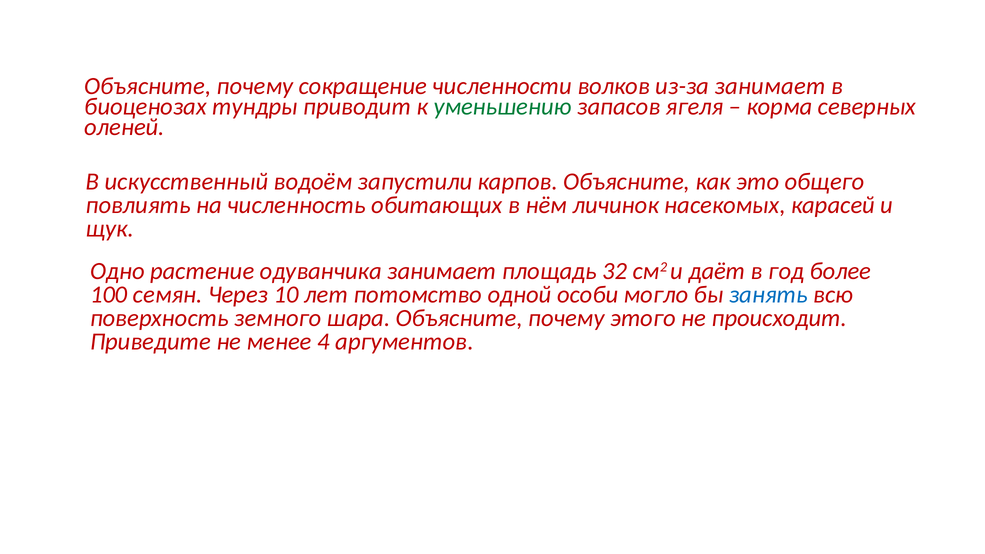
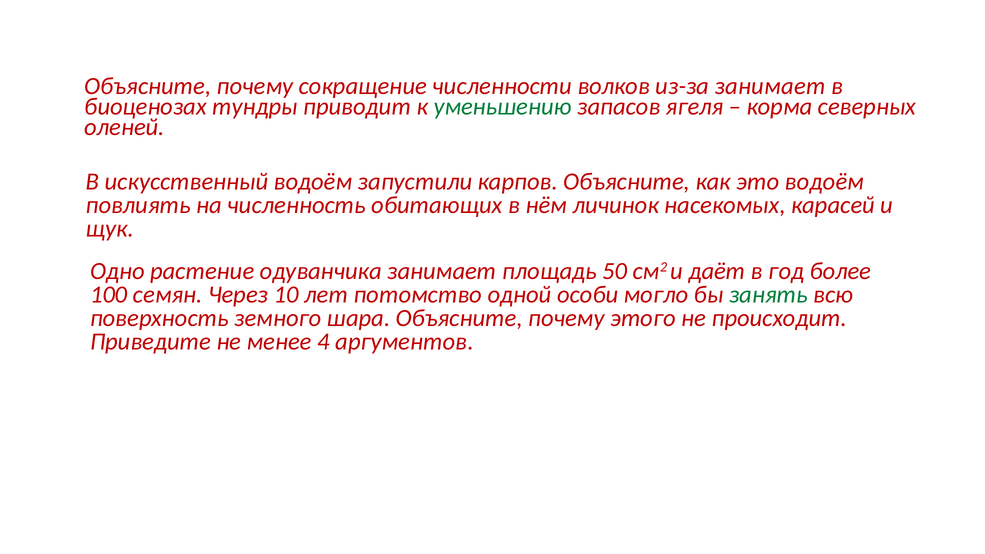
это общего: общего -> водоём (824, 182)
32: 32 -> 50 (615, 271)
занять colour: blue -> green (768, 295)
